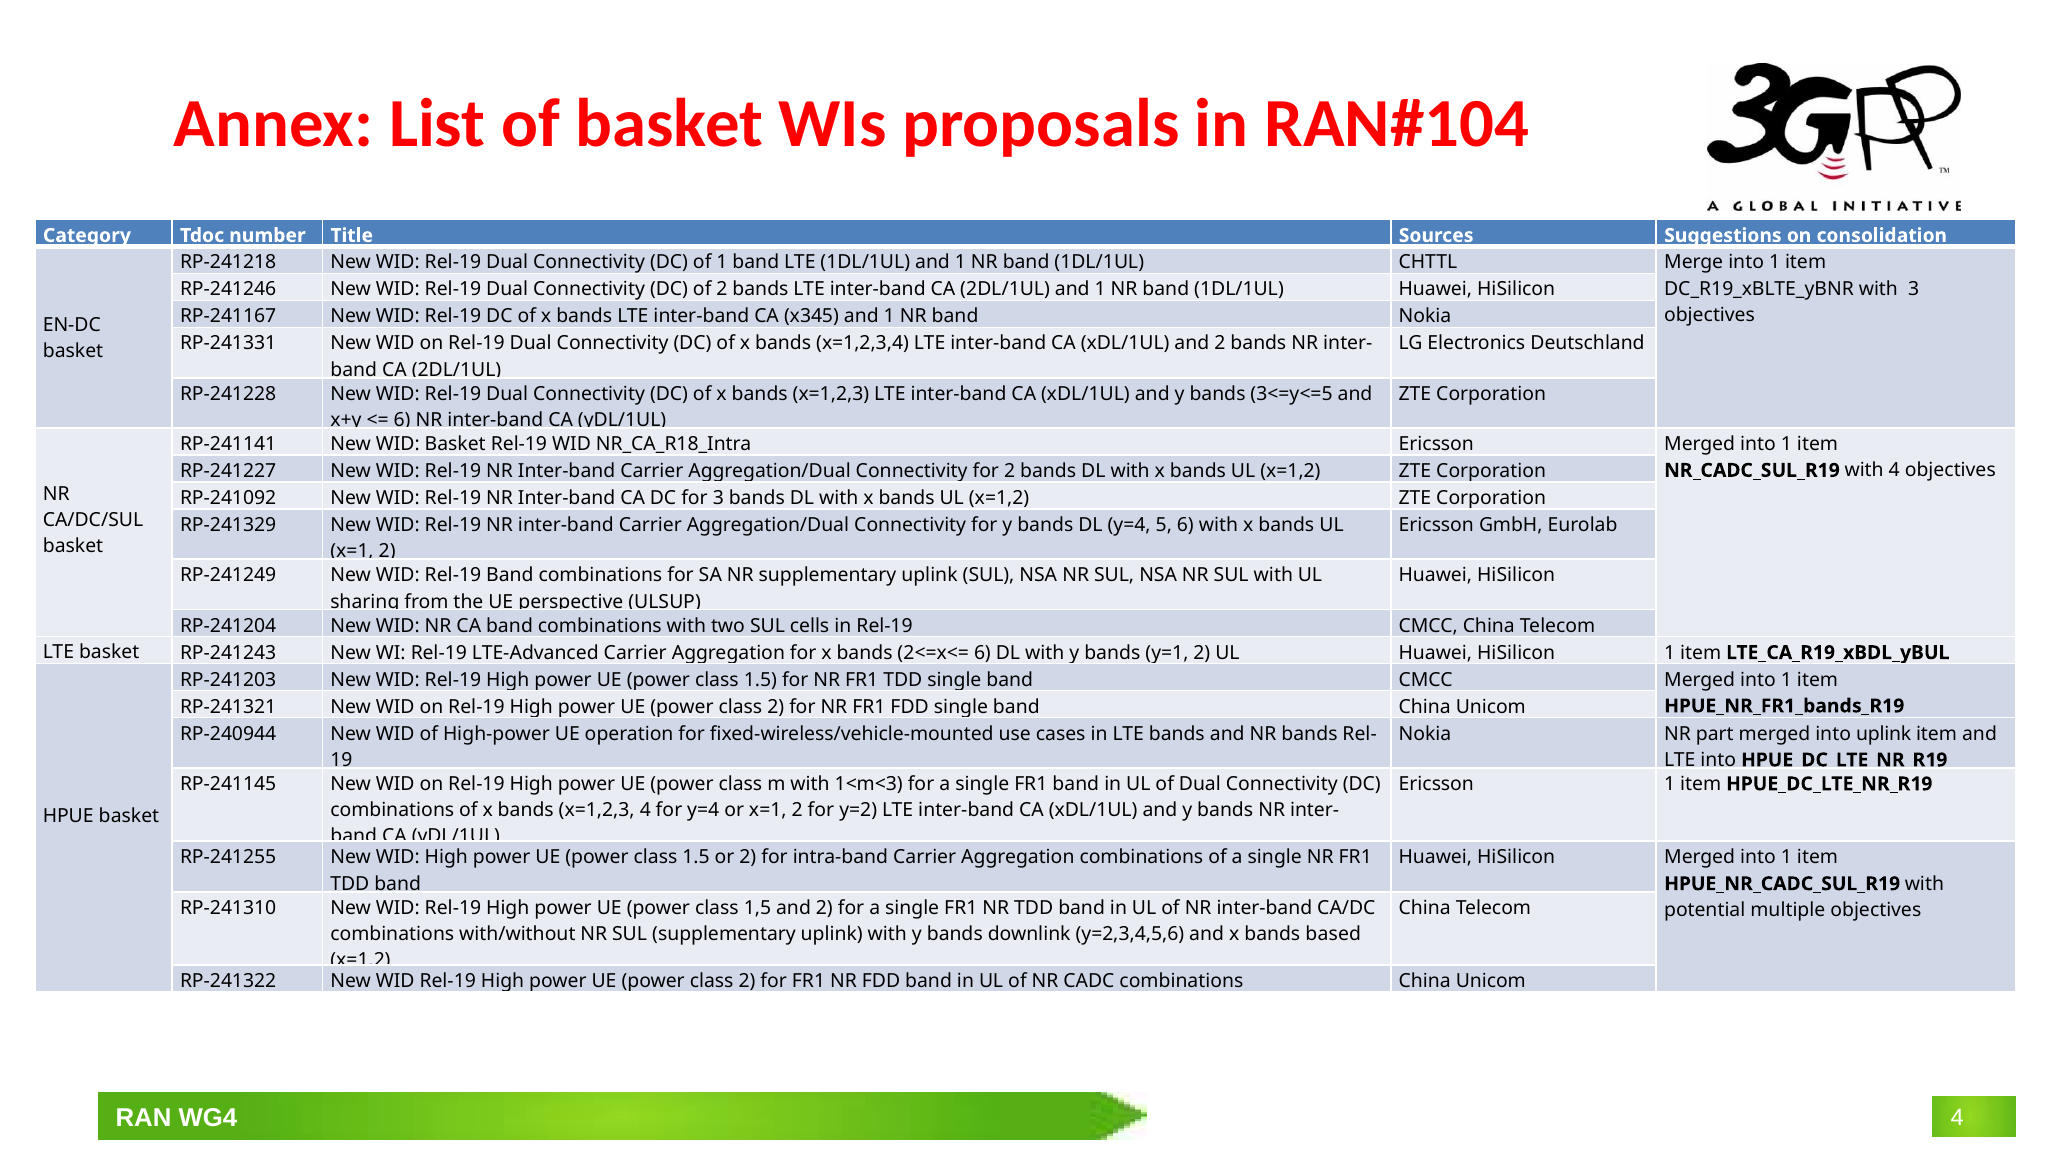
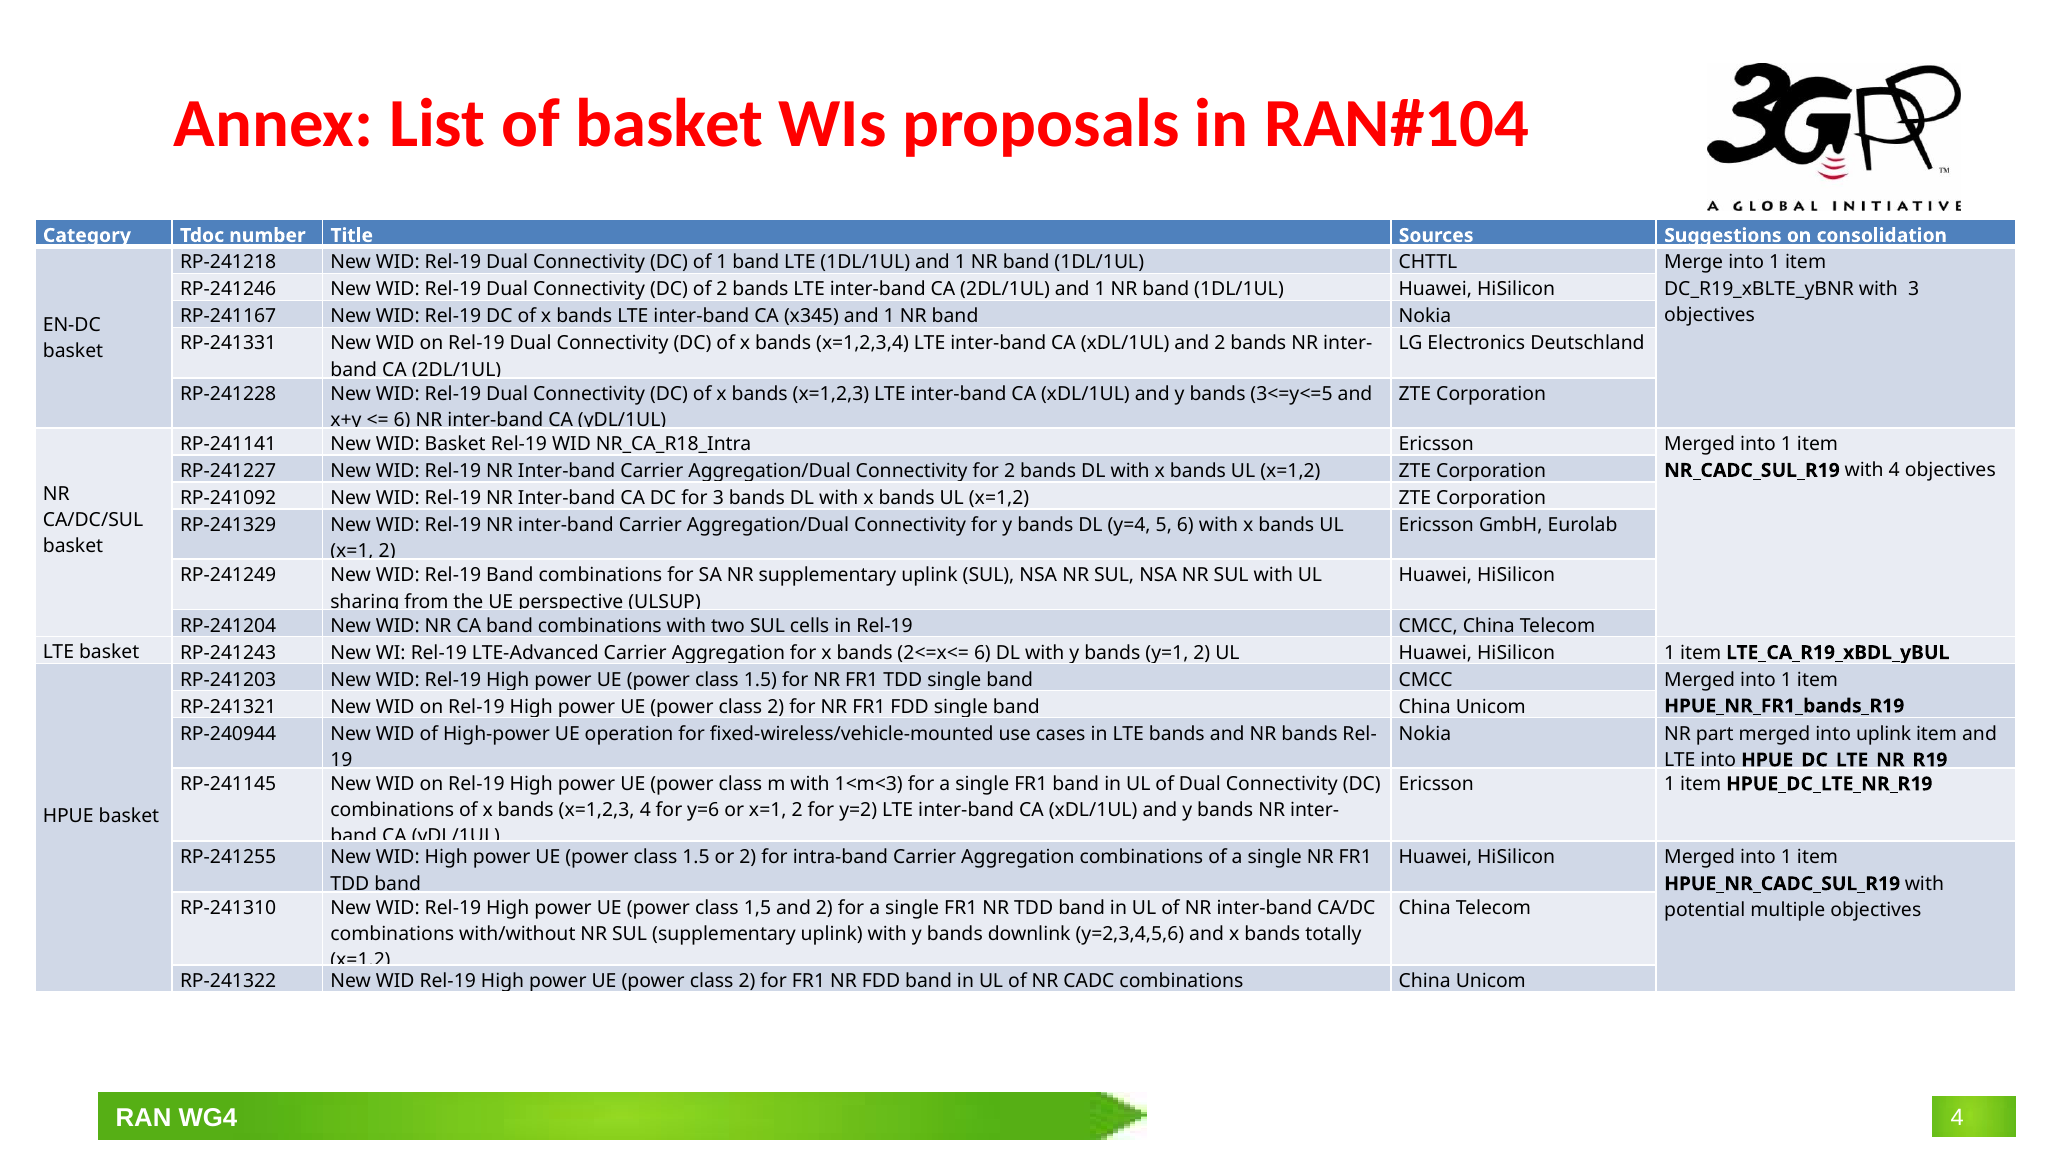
for y=4: y=4 -> y=6 (703, 810)
based: based -> totally (1333, 934)
